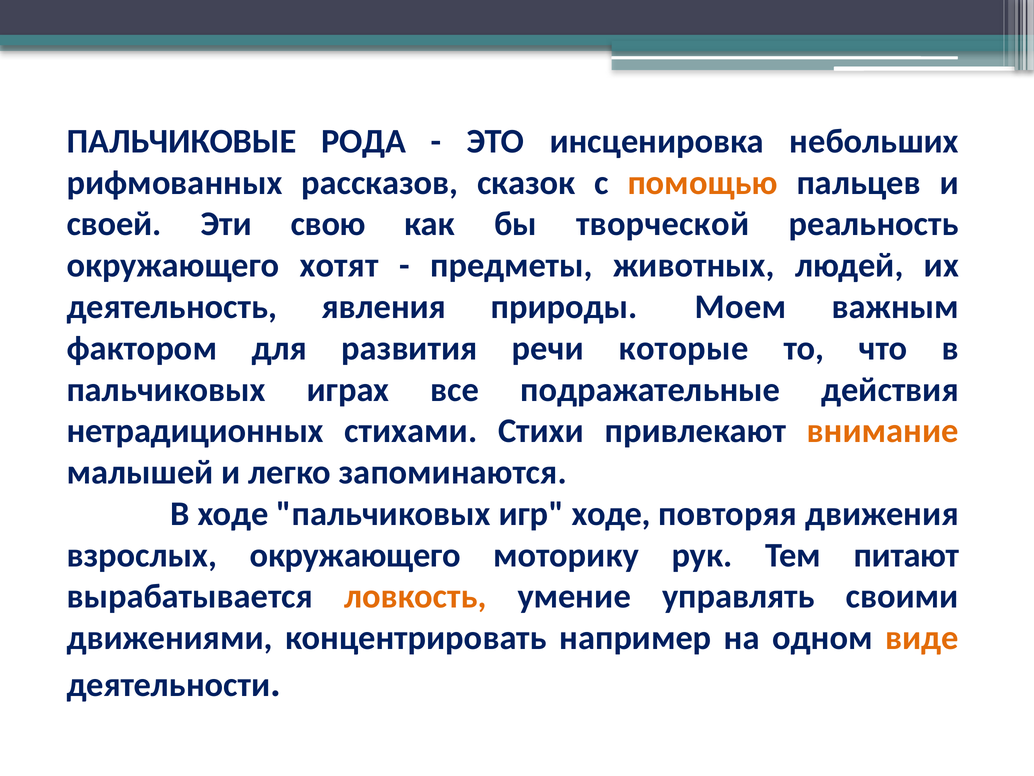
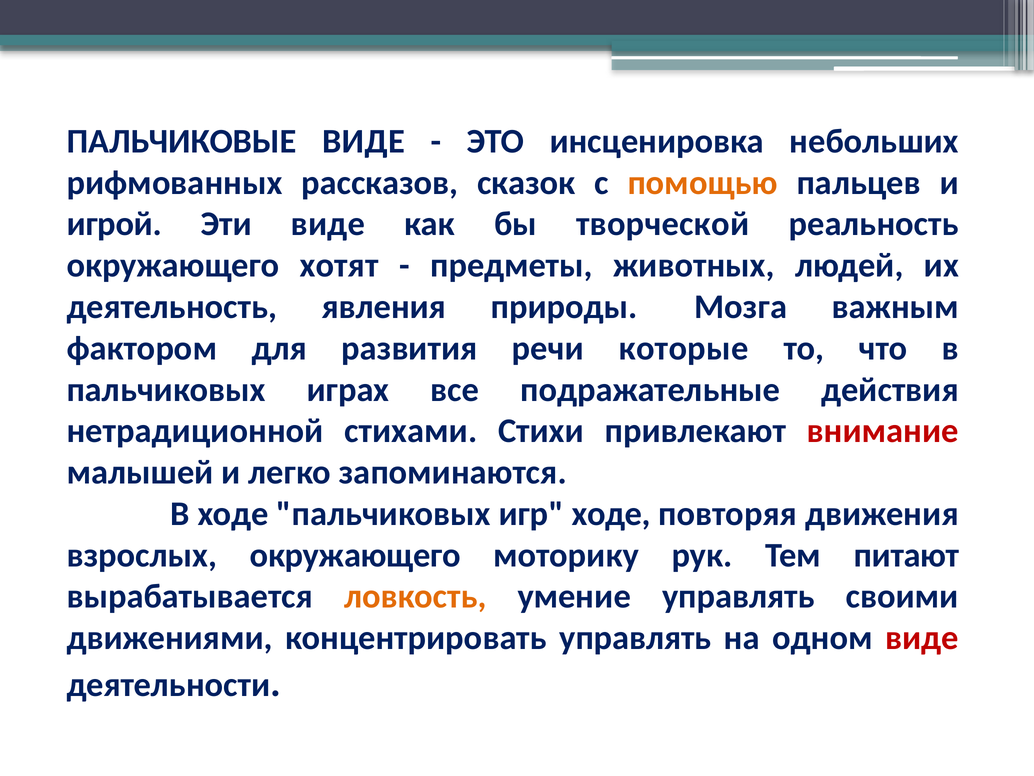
ПАЛЬЧИКОВЫЕ РОДА: РОДА -> ВИДЕ (363, 141)
своей: своей -> игрой (114, 224)
Эти свою: свою -> виде (328, 224)
Моем: Моем -> Мозга (741, 307)
нетрадиционных: нетрадиционных -> нетрадиционной (195, 431)
внимание colour: orange -> red (883, 431)
концентрировать например: например -> управлять (635, 638)
виде colour: orange -> red (922, 638)
